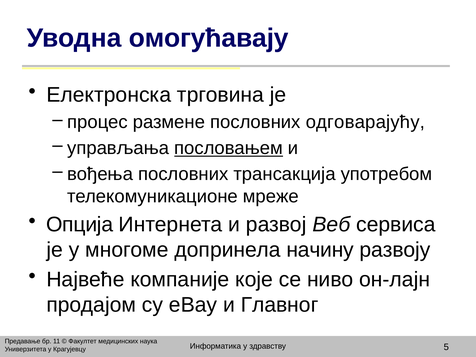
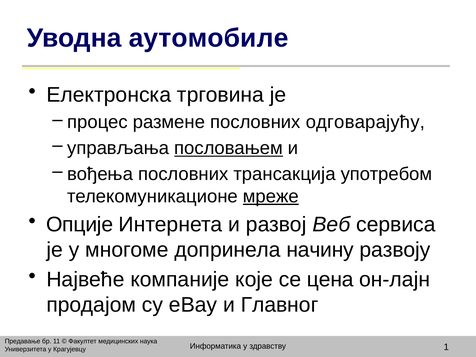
омогућавају: омогућавају -> аутомобиле (209, 38)
мреже underline: none -> present (271, 196)
Опција: Опција -> Опције (80, 225)
ниво: ниво -> цена (330, 280)
5: 5 -> 1 (446, 347)
